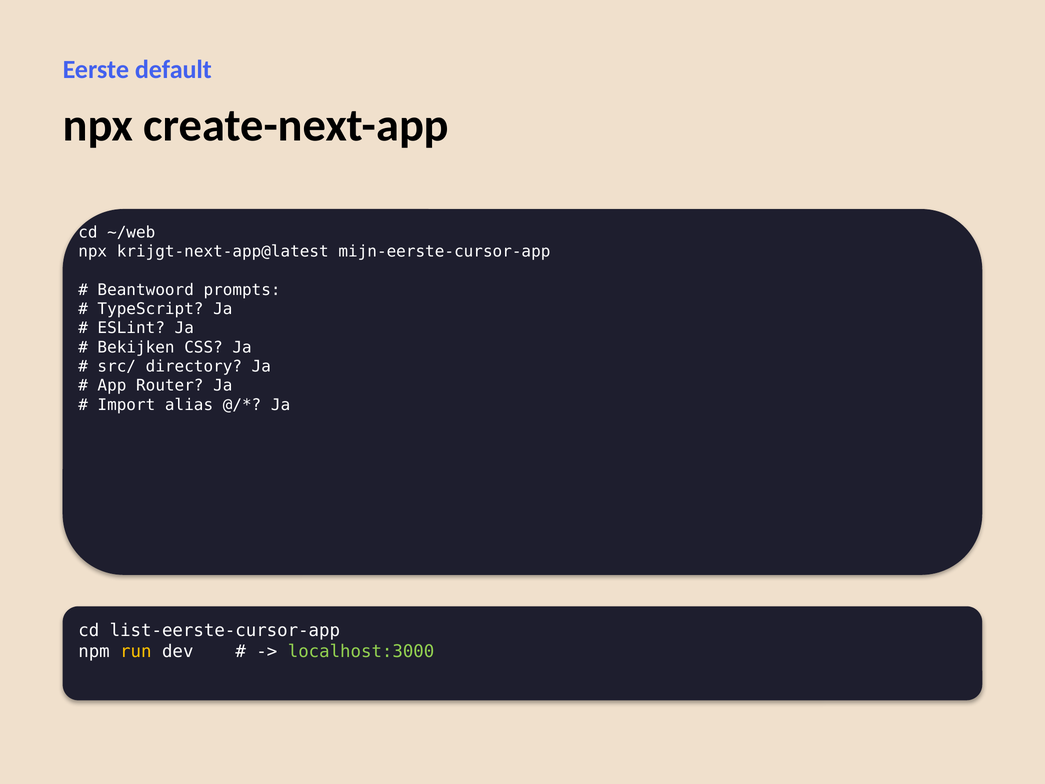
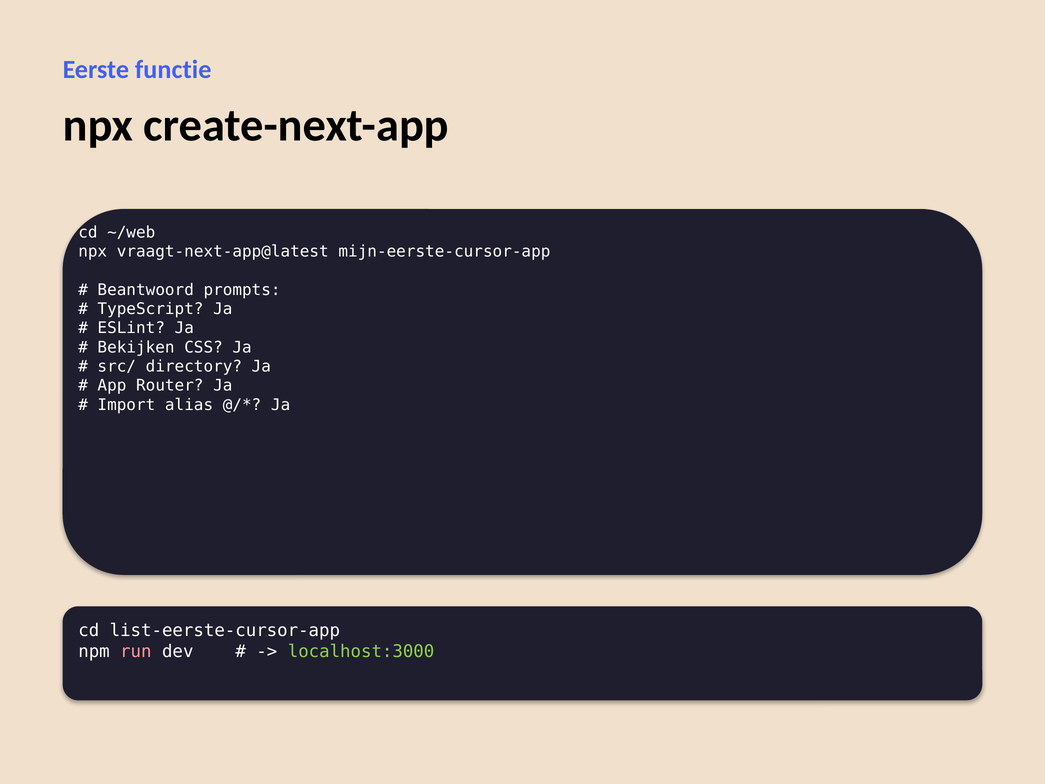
default: default -> functie (173, 70)
krijgt-next-app@latest: krijgt-next-app@latest -> vraagt-next-app@latest (223, 251)
run colour: yellow -> pink (136, 651)
